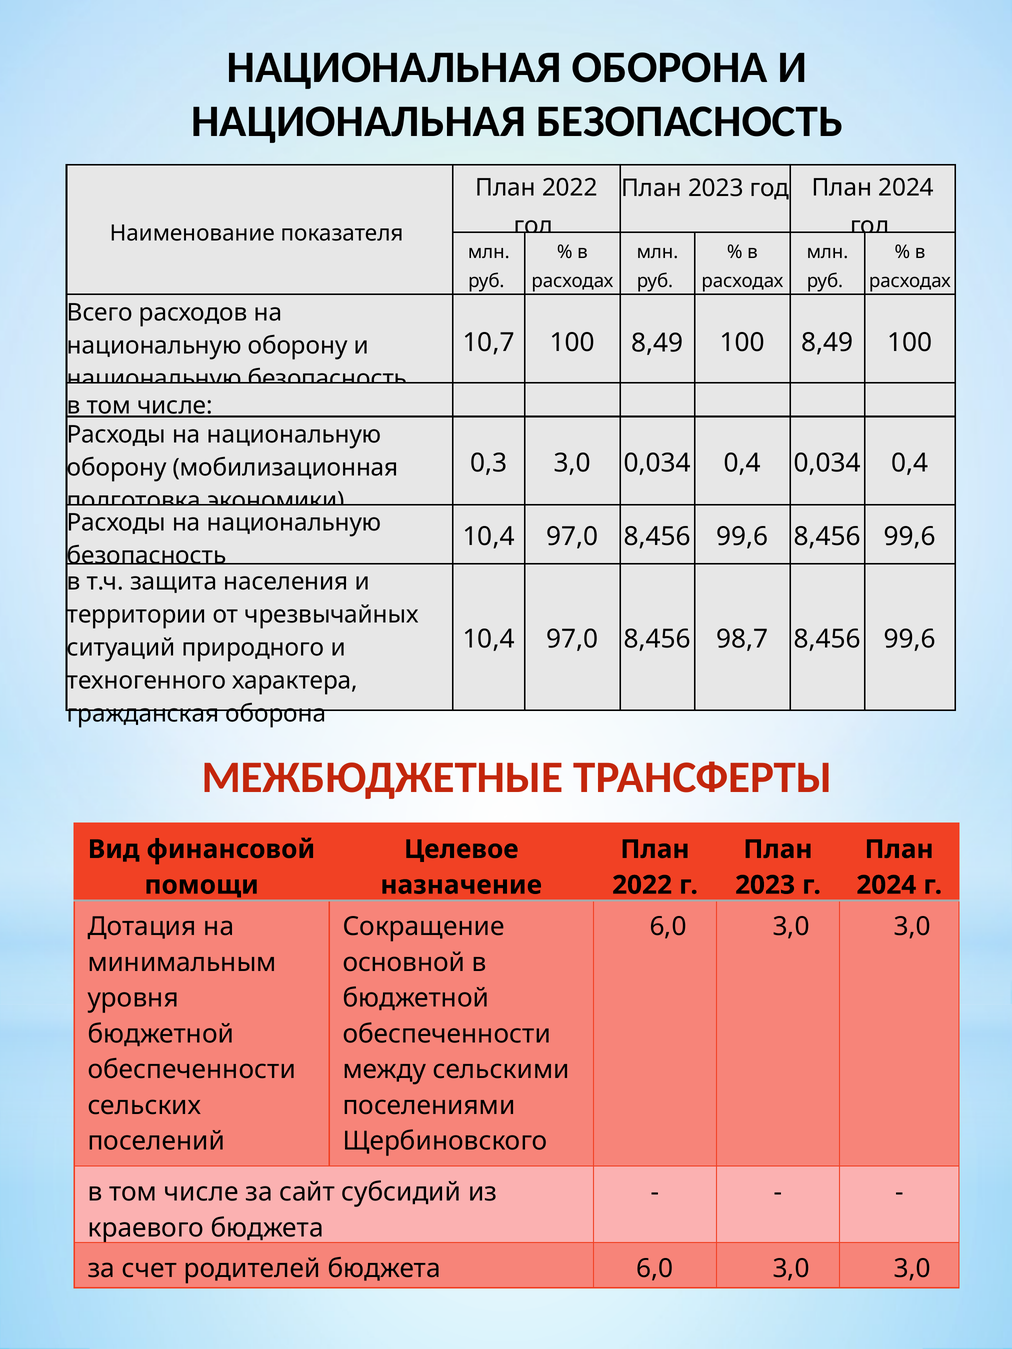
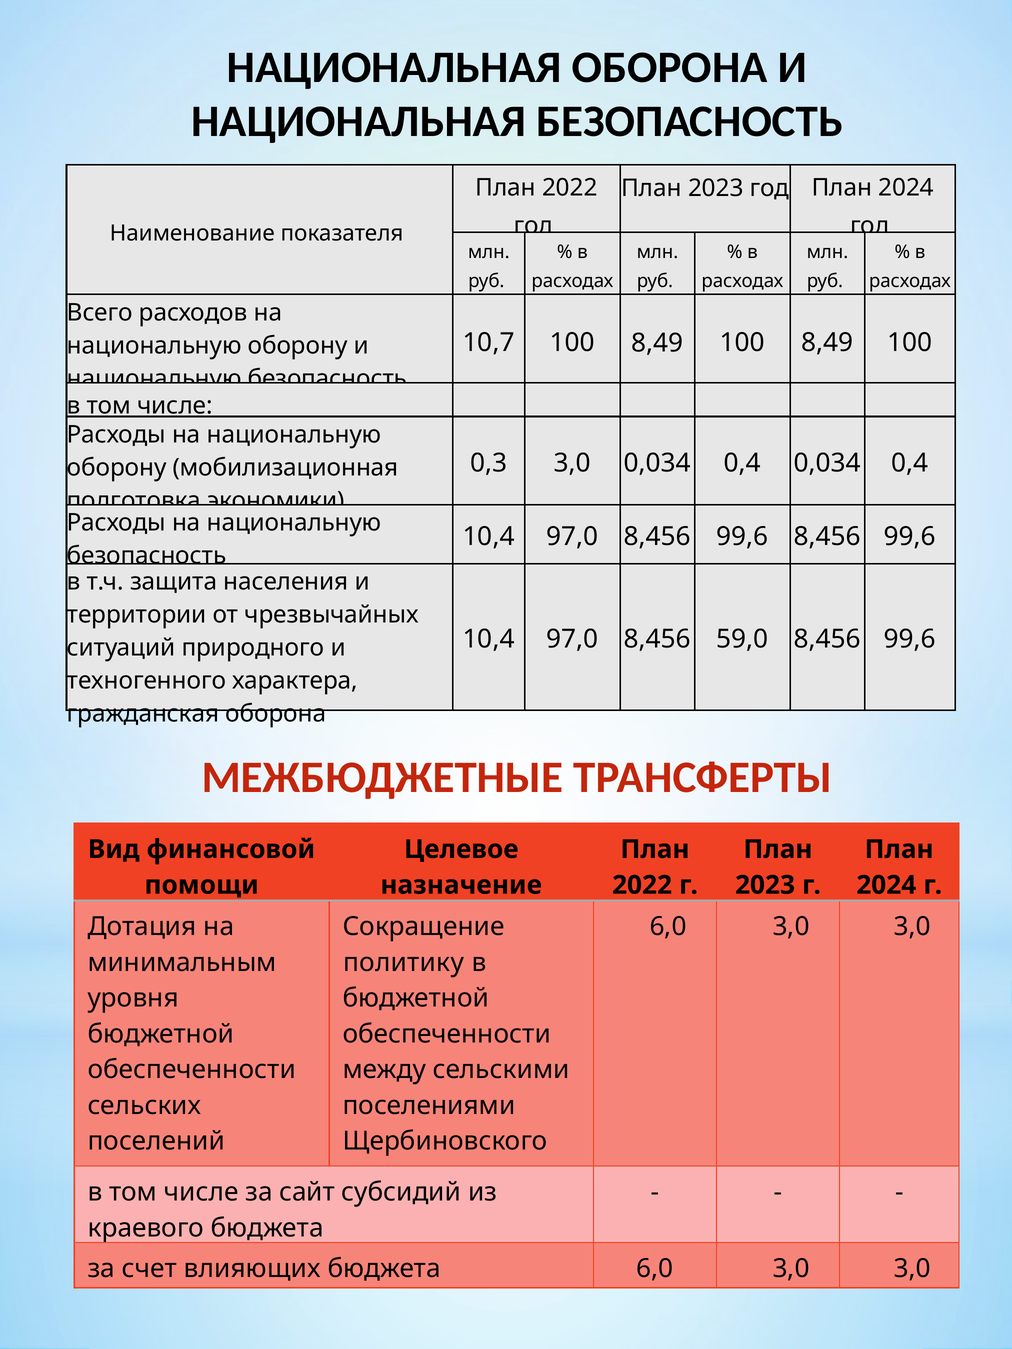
98,7: 98,7 -> 59,0 (742, 639)
основной: основной -> политику (404, 963)
родителей: родителей -> влияющих (252, 1269)
